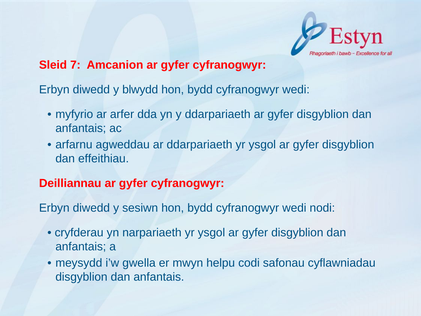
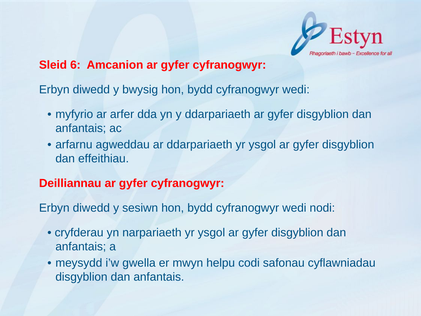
7: 7 -> 6 (75, 65)
blwydd: blwydd -> bwysig (140, 90)
